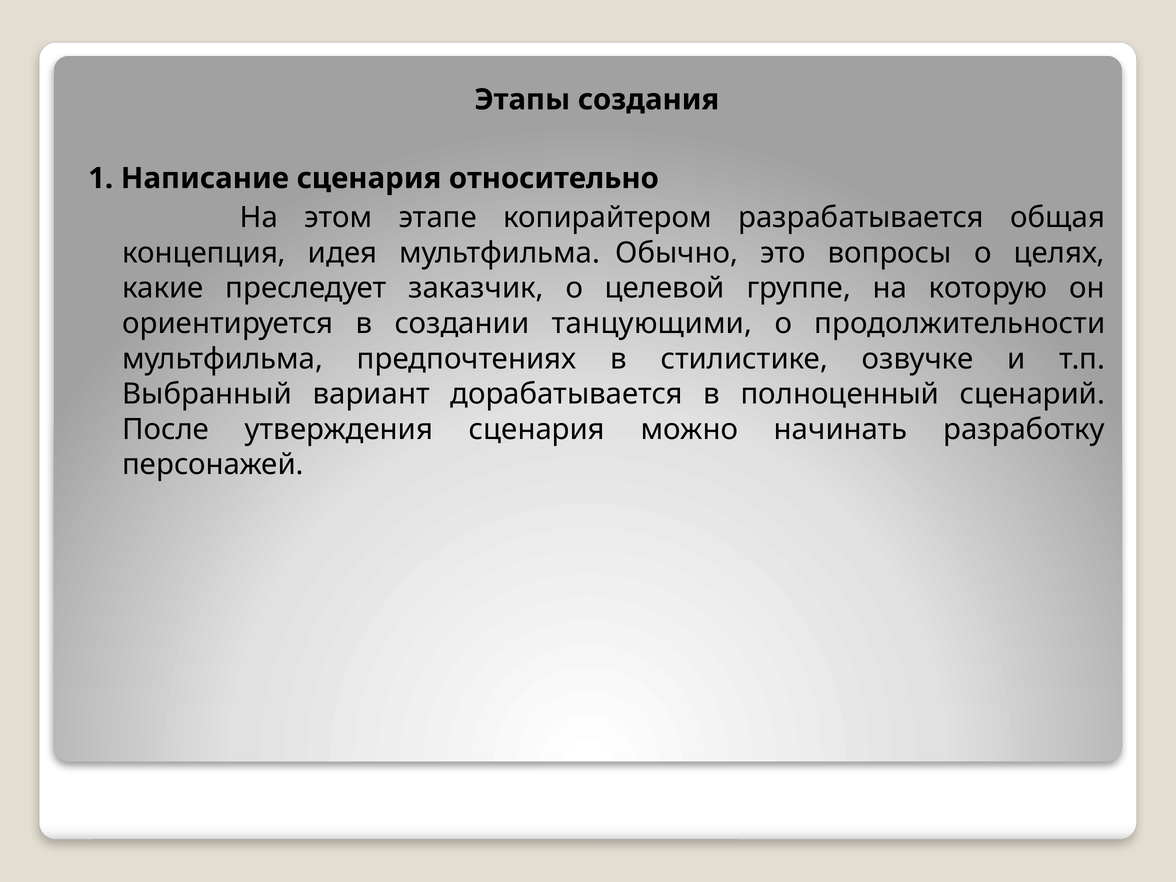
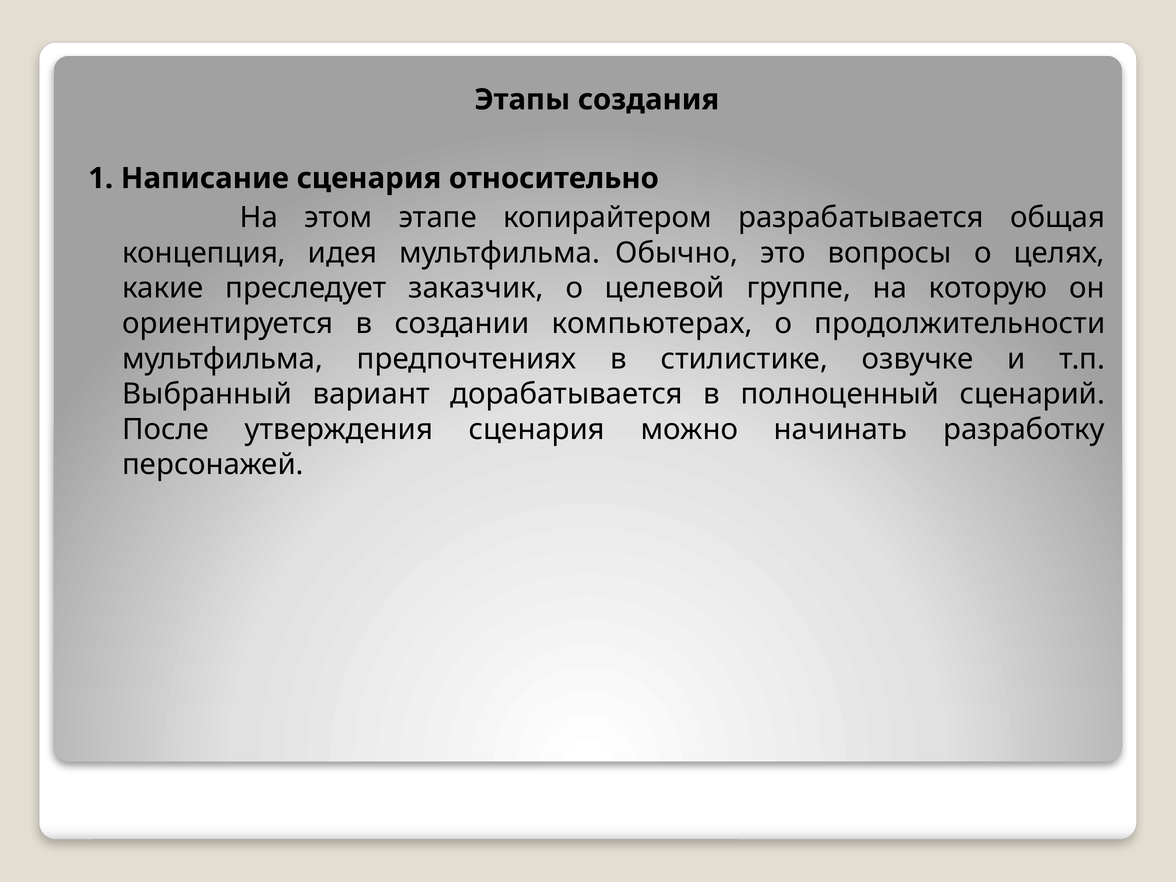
танцующими: танцующими -> компьютерах (652, 324)
